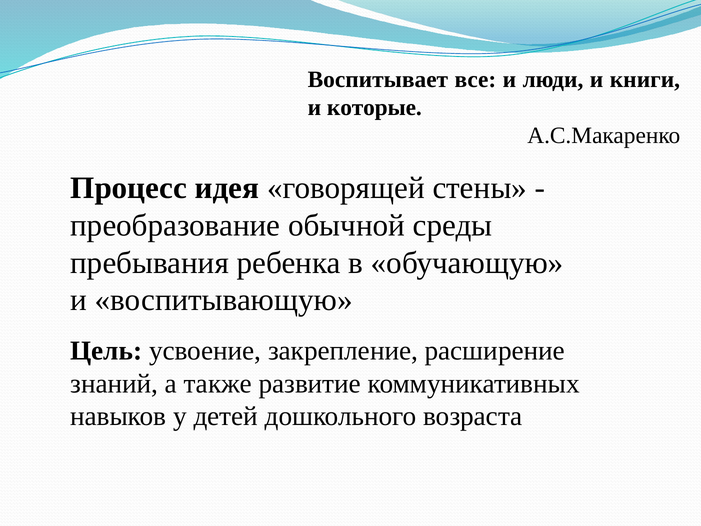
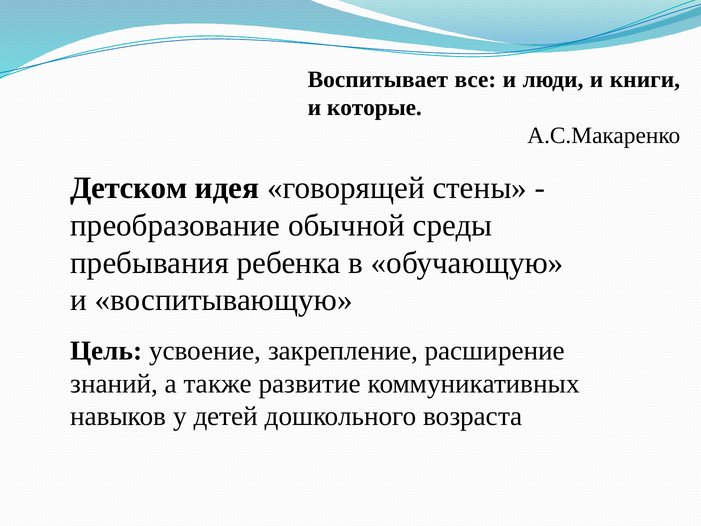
Процесс: Процесс -> Детском (129, 188)
